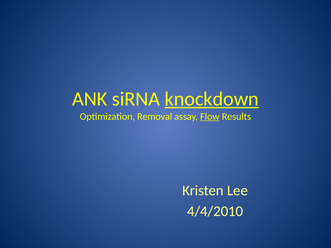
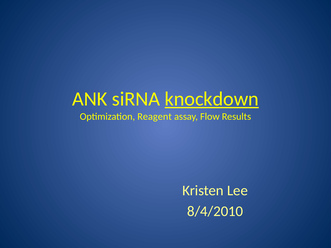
Removal: Removal -> Reagent (155, 117)
Flow underline: present -> none (210, 117)
4/4/2010: 4/4/2010 -> 8/4/2010 (215, 211)
